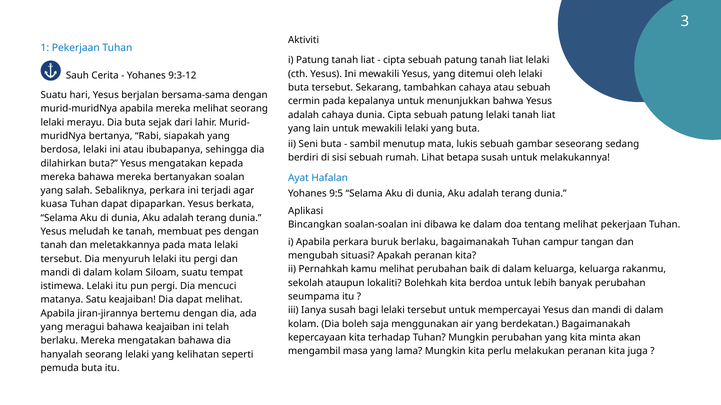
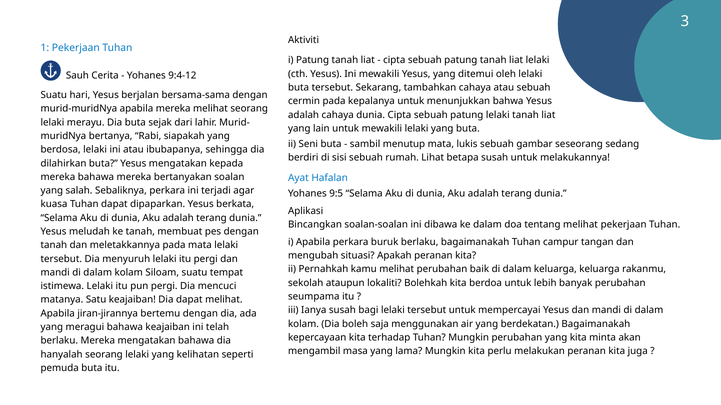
9:3-12: 9:3-12 -> 9:4-12 (182, 76)
